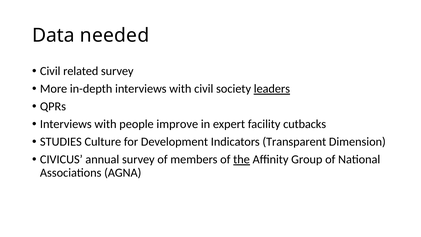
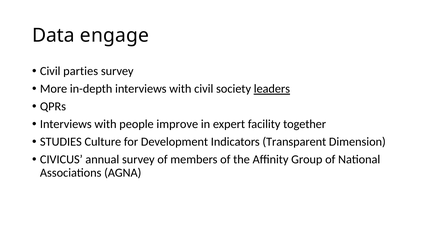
needed: needed -> engage (115, 35)
related: related -> parties (81, 71)
cutbacks: cutbacks -> together (305, 124)
the underline: present -> none (242, 159)
